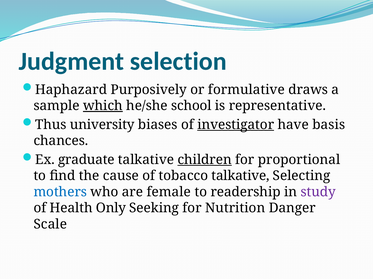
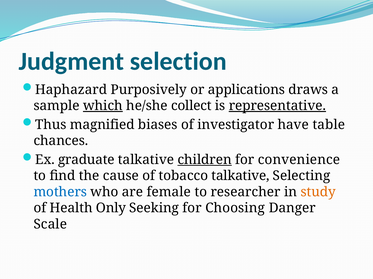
formulative: formulative -> applications (246, 90)
school: school -> collect (191, 106)
representative underline: none -> present (277, 106)
university: university -> magnified (102, 125)
investigator underline: present -> none (236, 125)
basis: basis -> table (329, 125)
proportional: proportional -> convenience (299, 160)
readership: readership -> researcher (246, 192)
study colour: purple -> orange (318, 192)
Nutrition: Nutrition -> Choosing (235, 209)
